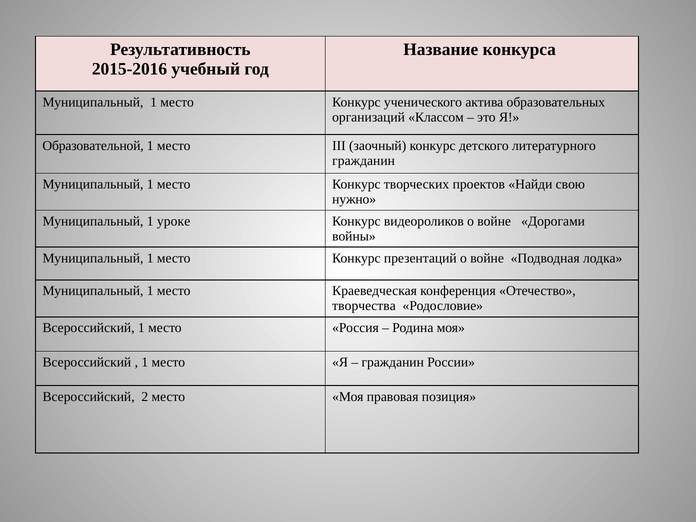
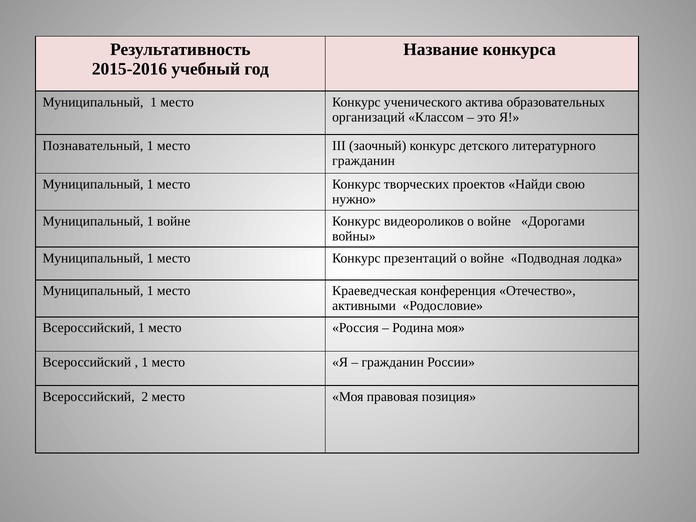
Образовательной: Образовательной -> Познавательный (93, 146)
1 уроке: уроке -> войне (174, 221)
творчества: творчества -> активными (364, 306)
